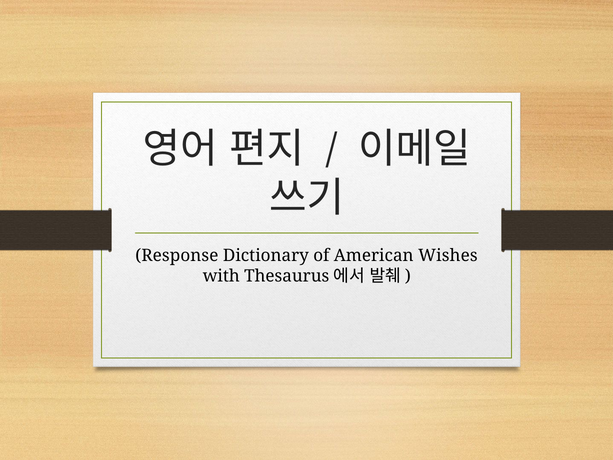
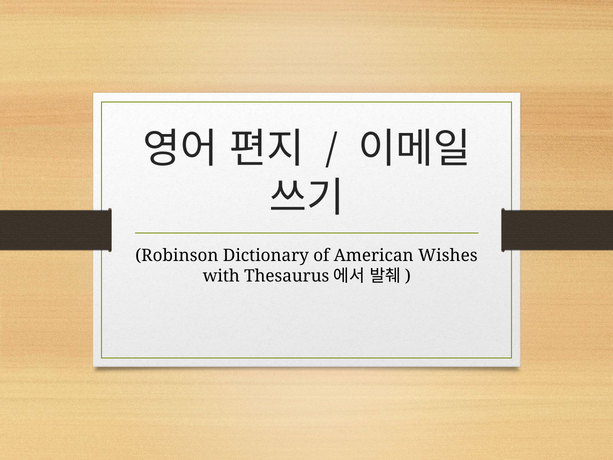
Response: Response -> Robinson (177, 256)
